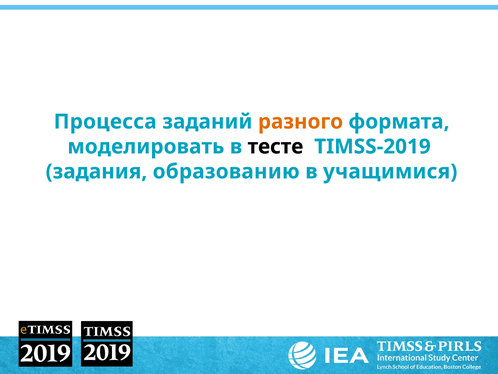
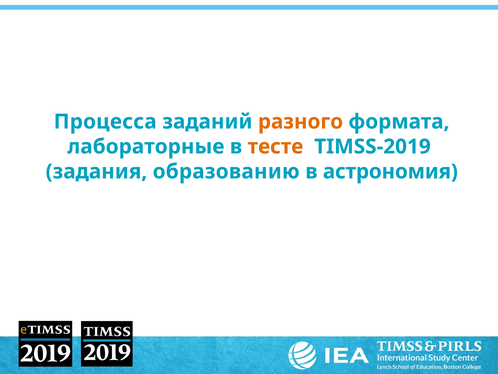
моделировать: моделировать -> лабораторные (146, 146)
тесте colour: black -> orange (275, 146)
учащимися: учащимися -> астрономия (390, 171)
